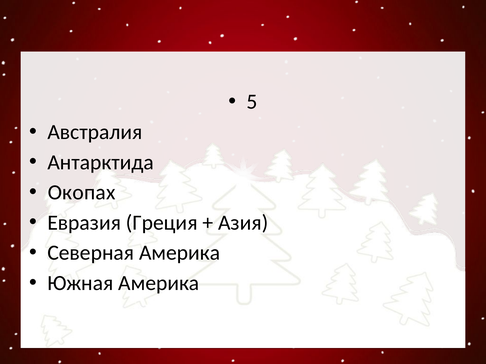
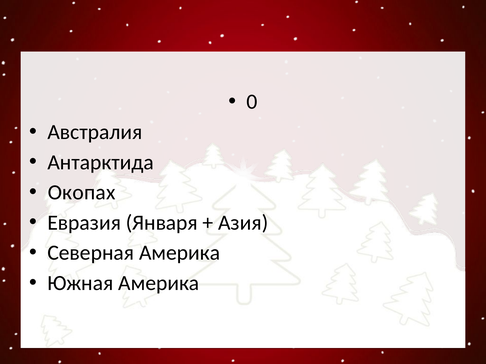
5: 5 -> 0 (252, 102)
Греция: Греция -> Января (162, 223)
